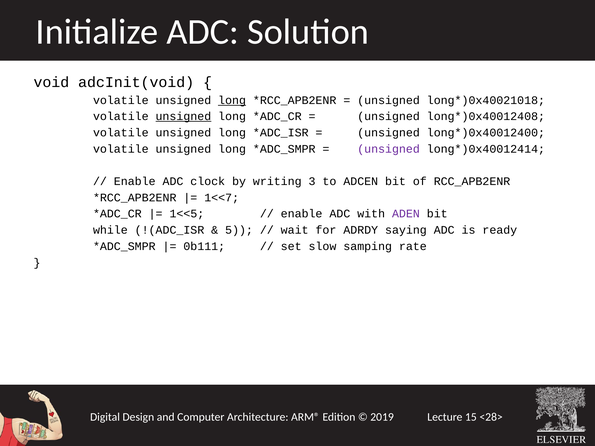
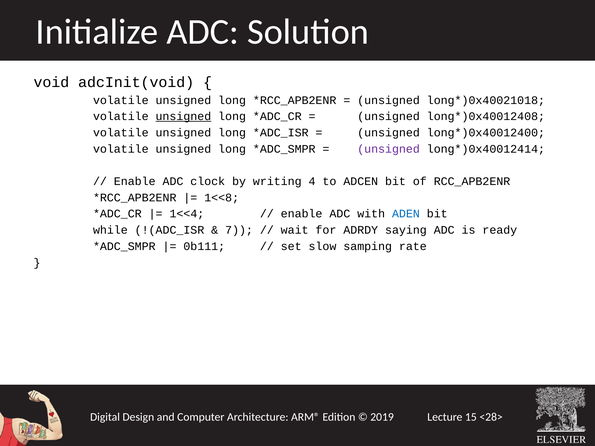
long underline: present -> none (232, 100)
3: 3 -> 4 (312, 181)
1<<7: 1<<7 -> 1<<8 (222, 198)
1<<5: 1<<5 -> 1<<4 (187, 214)
ADEN colour: purple -> blue (406, 214)
5: 5 -> 7 (239, 230)
